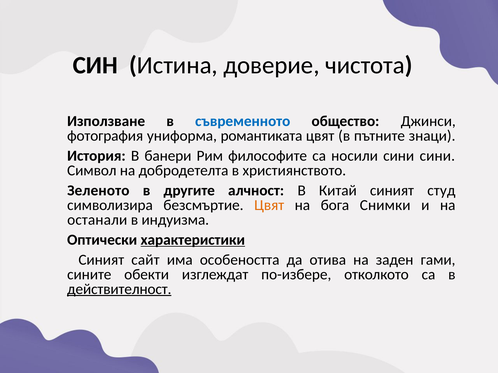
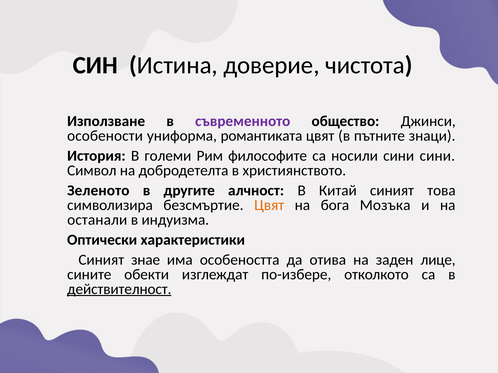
съвременното colour: blue -> purple (243, 121)
фотография: фотография -> особености (105, 136)
банери: банери -> големи (168, 156)
студ: студ -> това (441, 191)
Снимки: Снимки -> Мозъка (385, 205)
характеристики underline: present -> none (193, 240)
сайт: сайт -> знае (146, 260)
гами: гами -> лице (438, 260)
